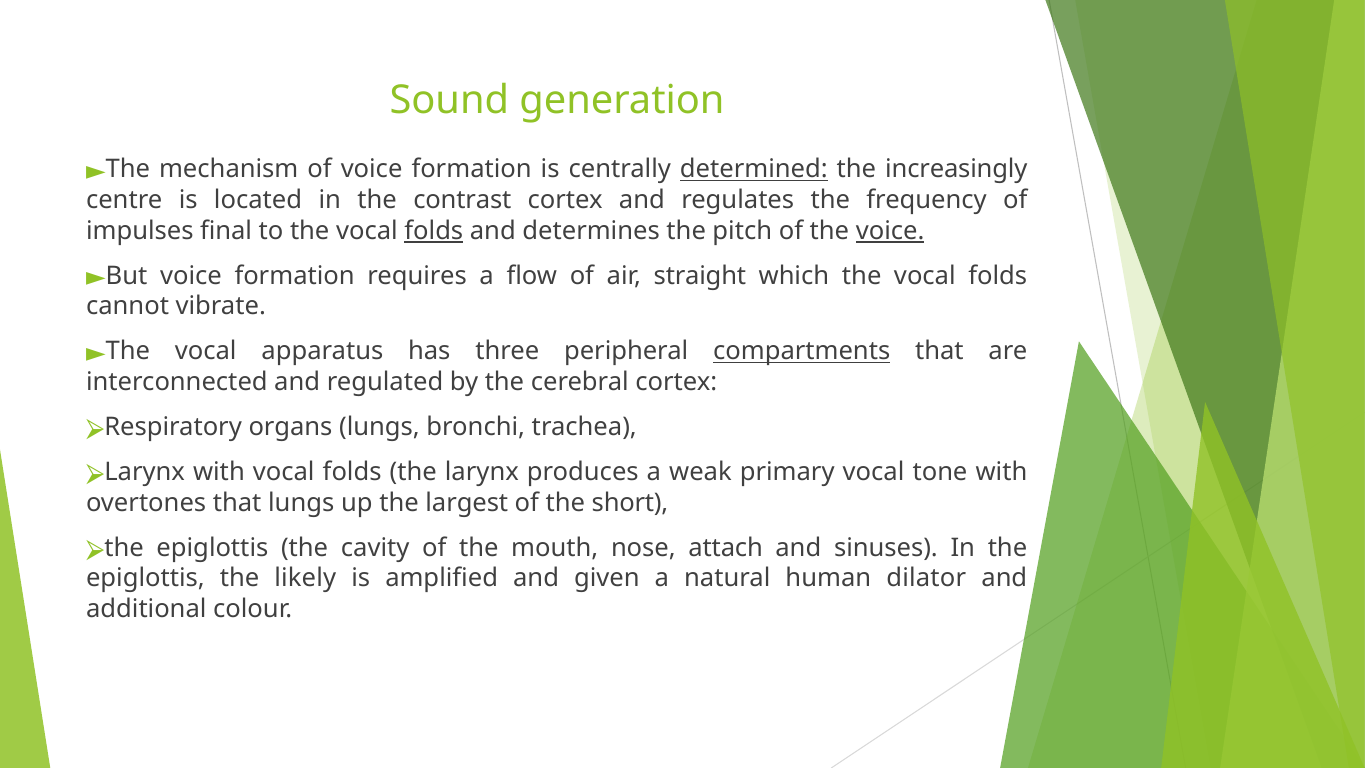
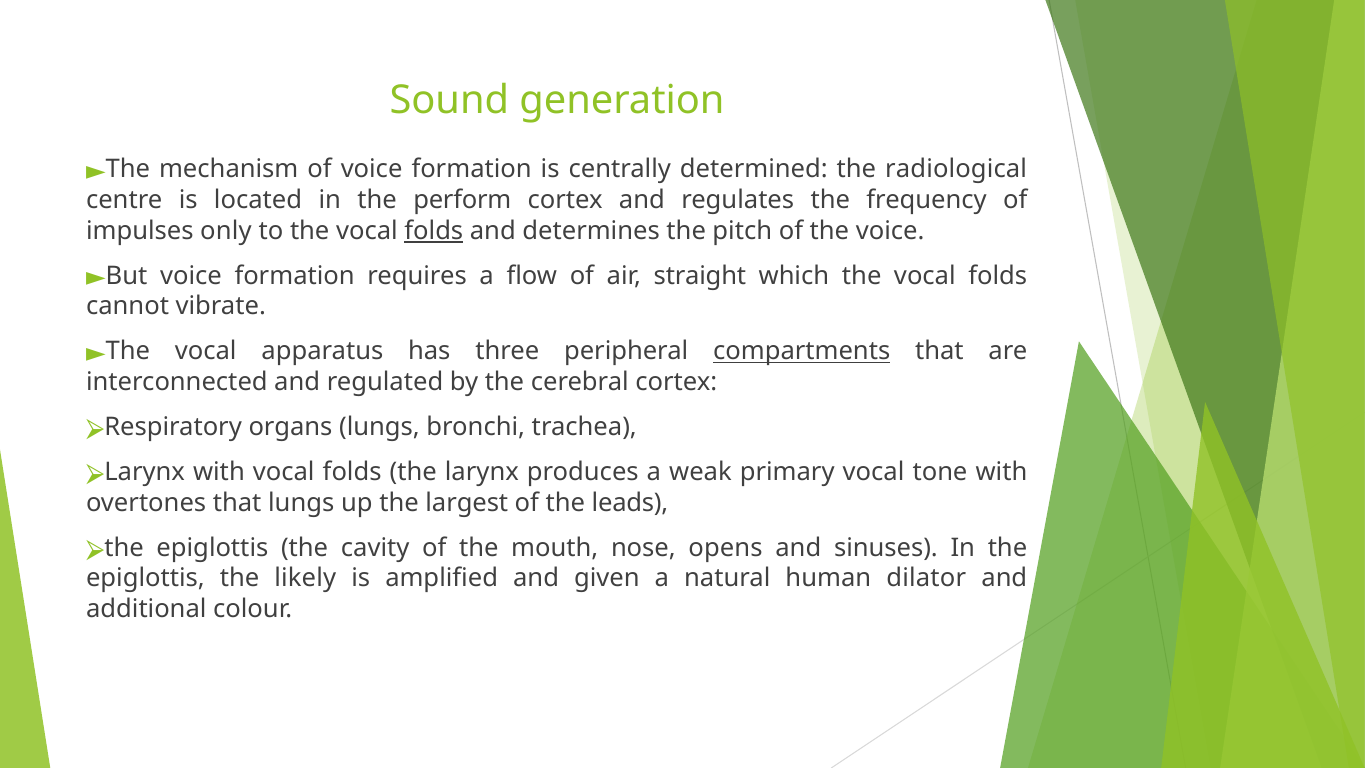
determined underline: present -> none (754, 169)
increasingly: increasingly -> radiological (956, 169)
contrast: contrast -> perform (462, 200)
final: final -> only (226, 231)
voice underline: present -> none (890, 231)
short: short -> leads (630, 503)
attach: attach -> opens (726, 548)
